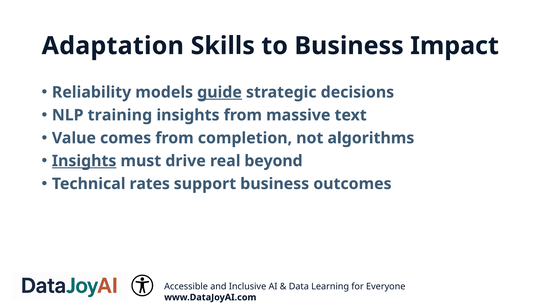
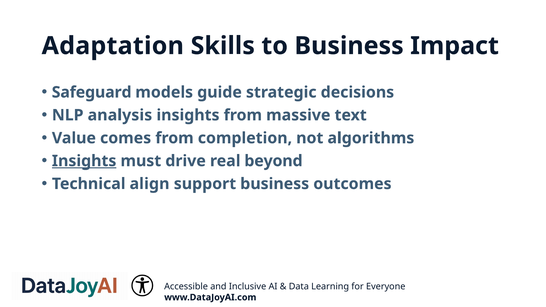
Reliability: Reliability -> Safeguard (92, 92)
guide underline: present -> none (220, 92)
training: training -> analysis (120, 115)
rates: rates -> align (150, 184)
